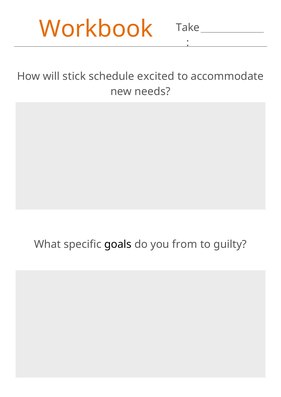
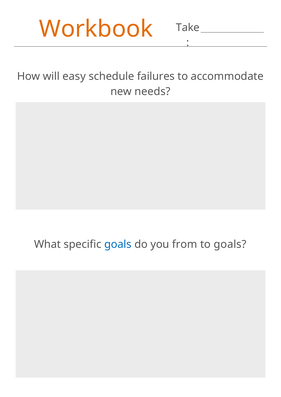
stick: stick -> easy (74, 77)
excited: excited -> failures (156, 77)
goals colour: black -> blue (118, 245)
to guilty: guilty -> goals (230, 245)
